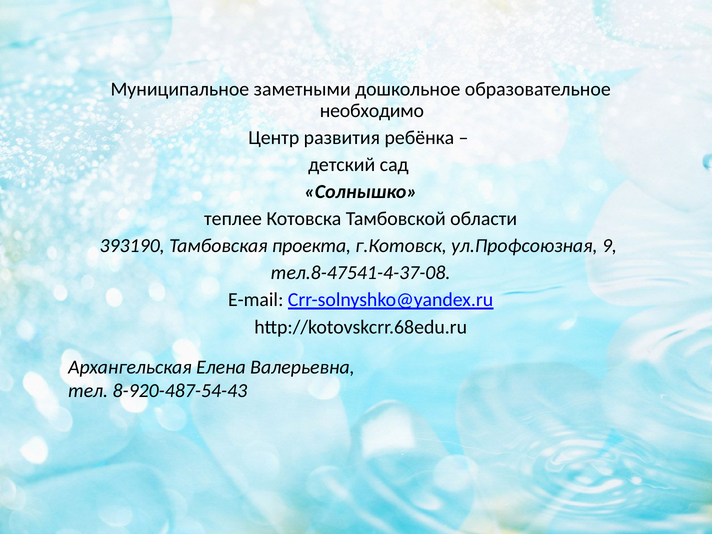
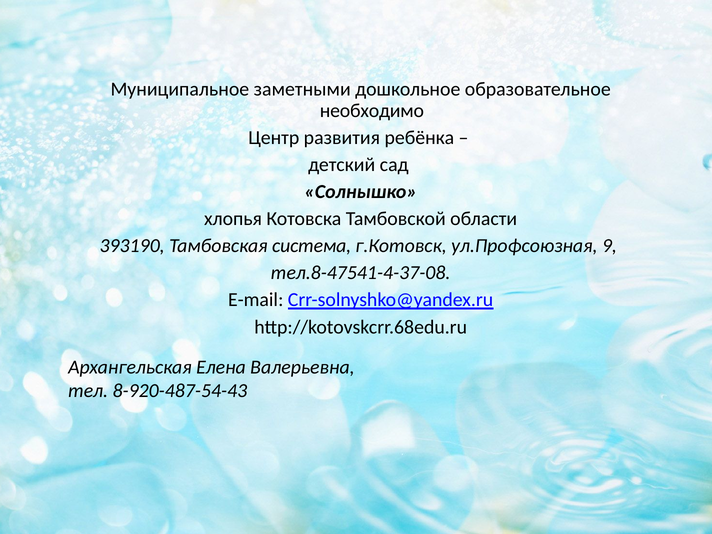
теплее: теплее -> хлопья (233, 219)
проекта: проекта -> система (312, 246)
